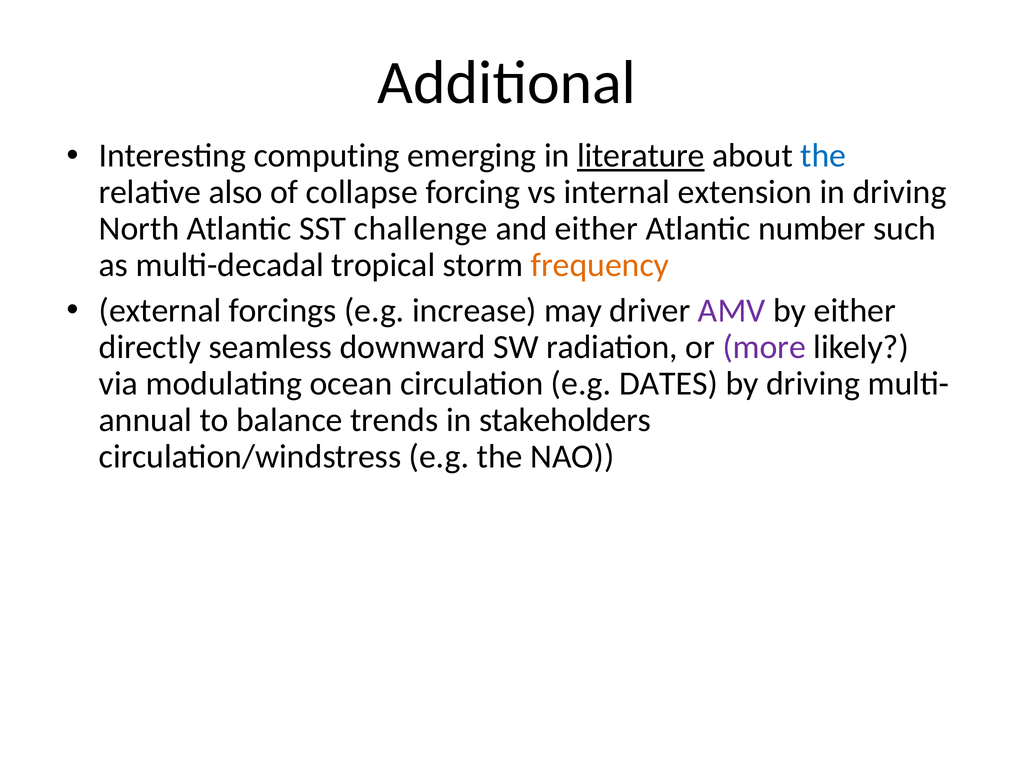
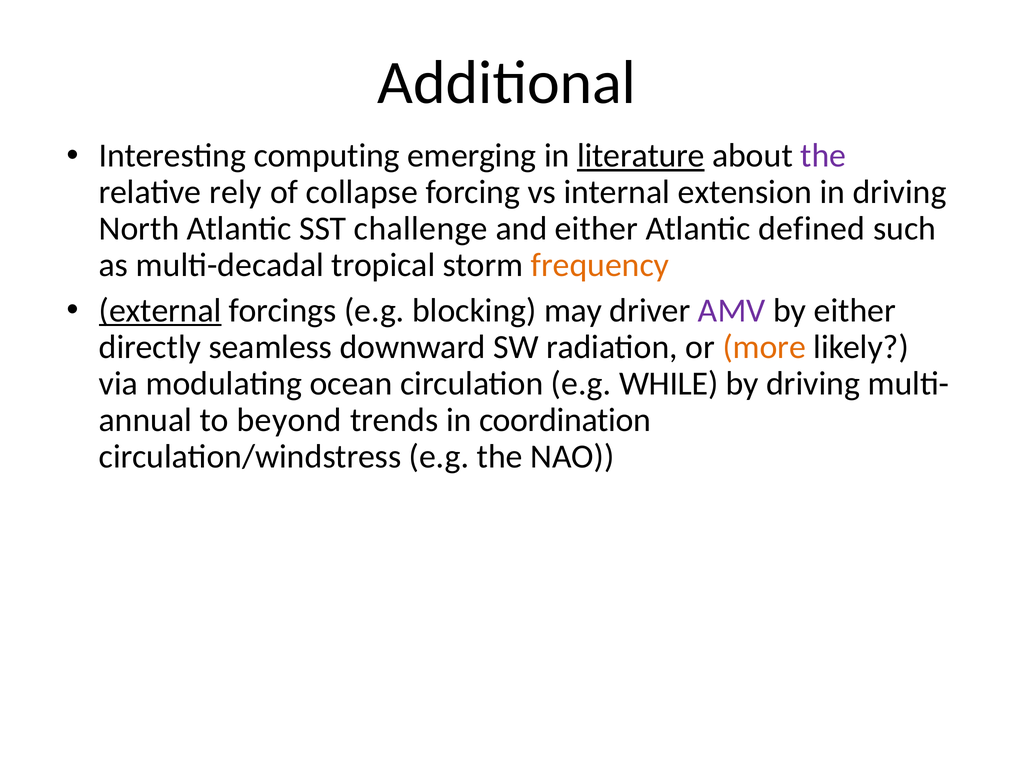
the colour: blue -> purple (823, 156)
also: also -> rely (235, 192)
number: number -> defined (812, 229)
external underline: none -> present (160, 311)
increase: increase -> blocking (474, 311)
more colour: purple -> orange (764, 347)
DATES: DATES -> WHILE (669, 384)
balance: balance -> beyond (289, 420)
stakeholders: stakeholders -> coordination (565, 420)
